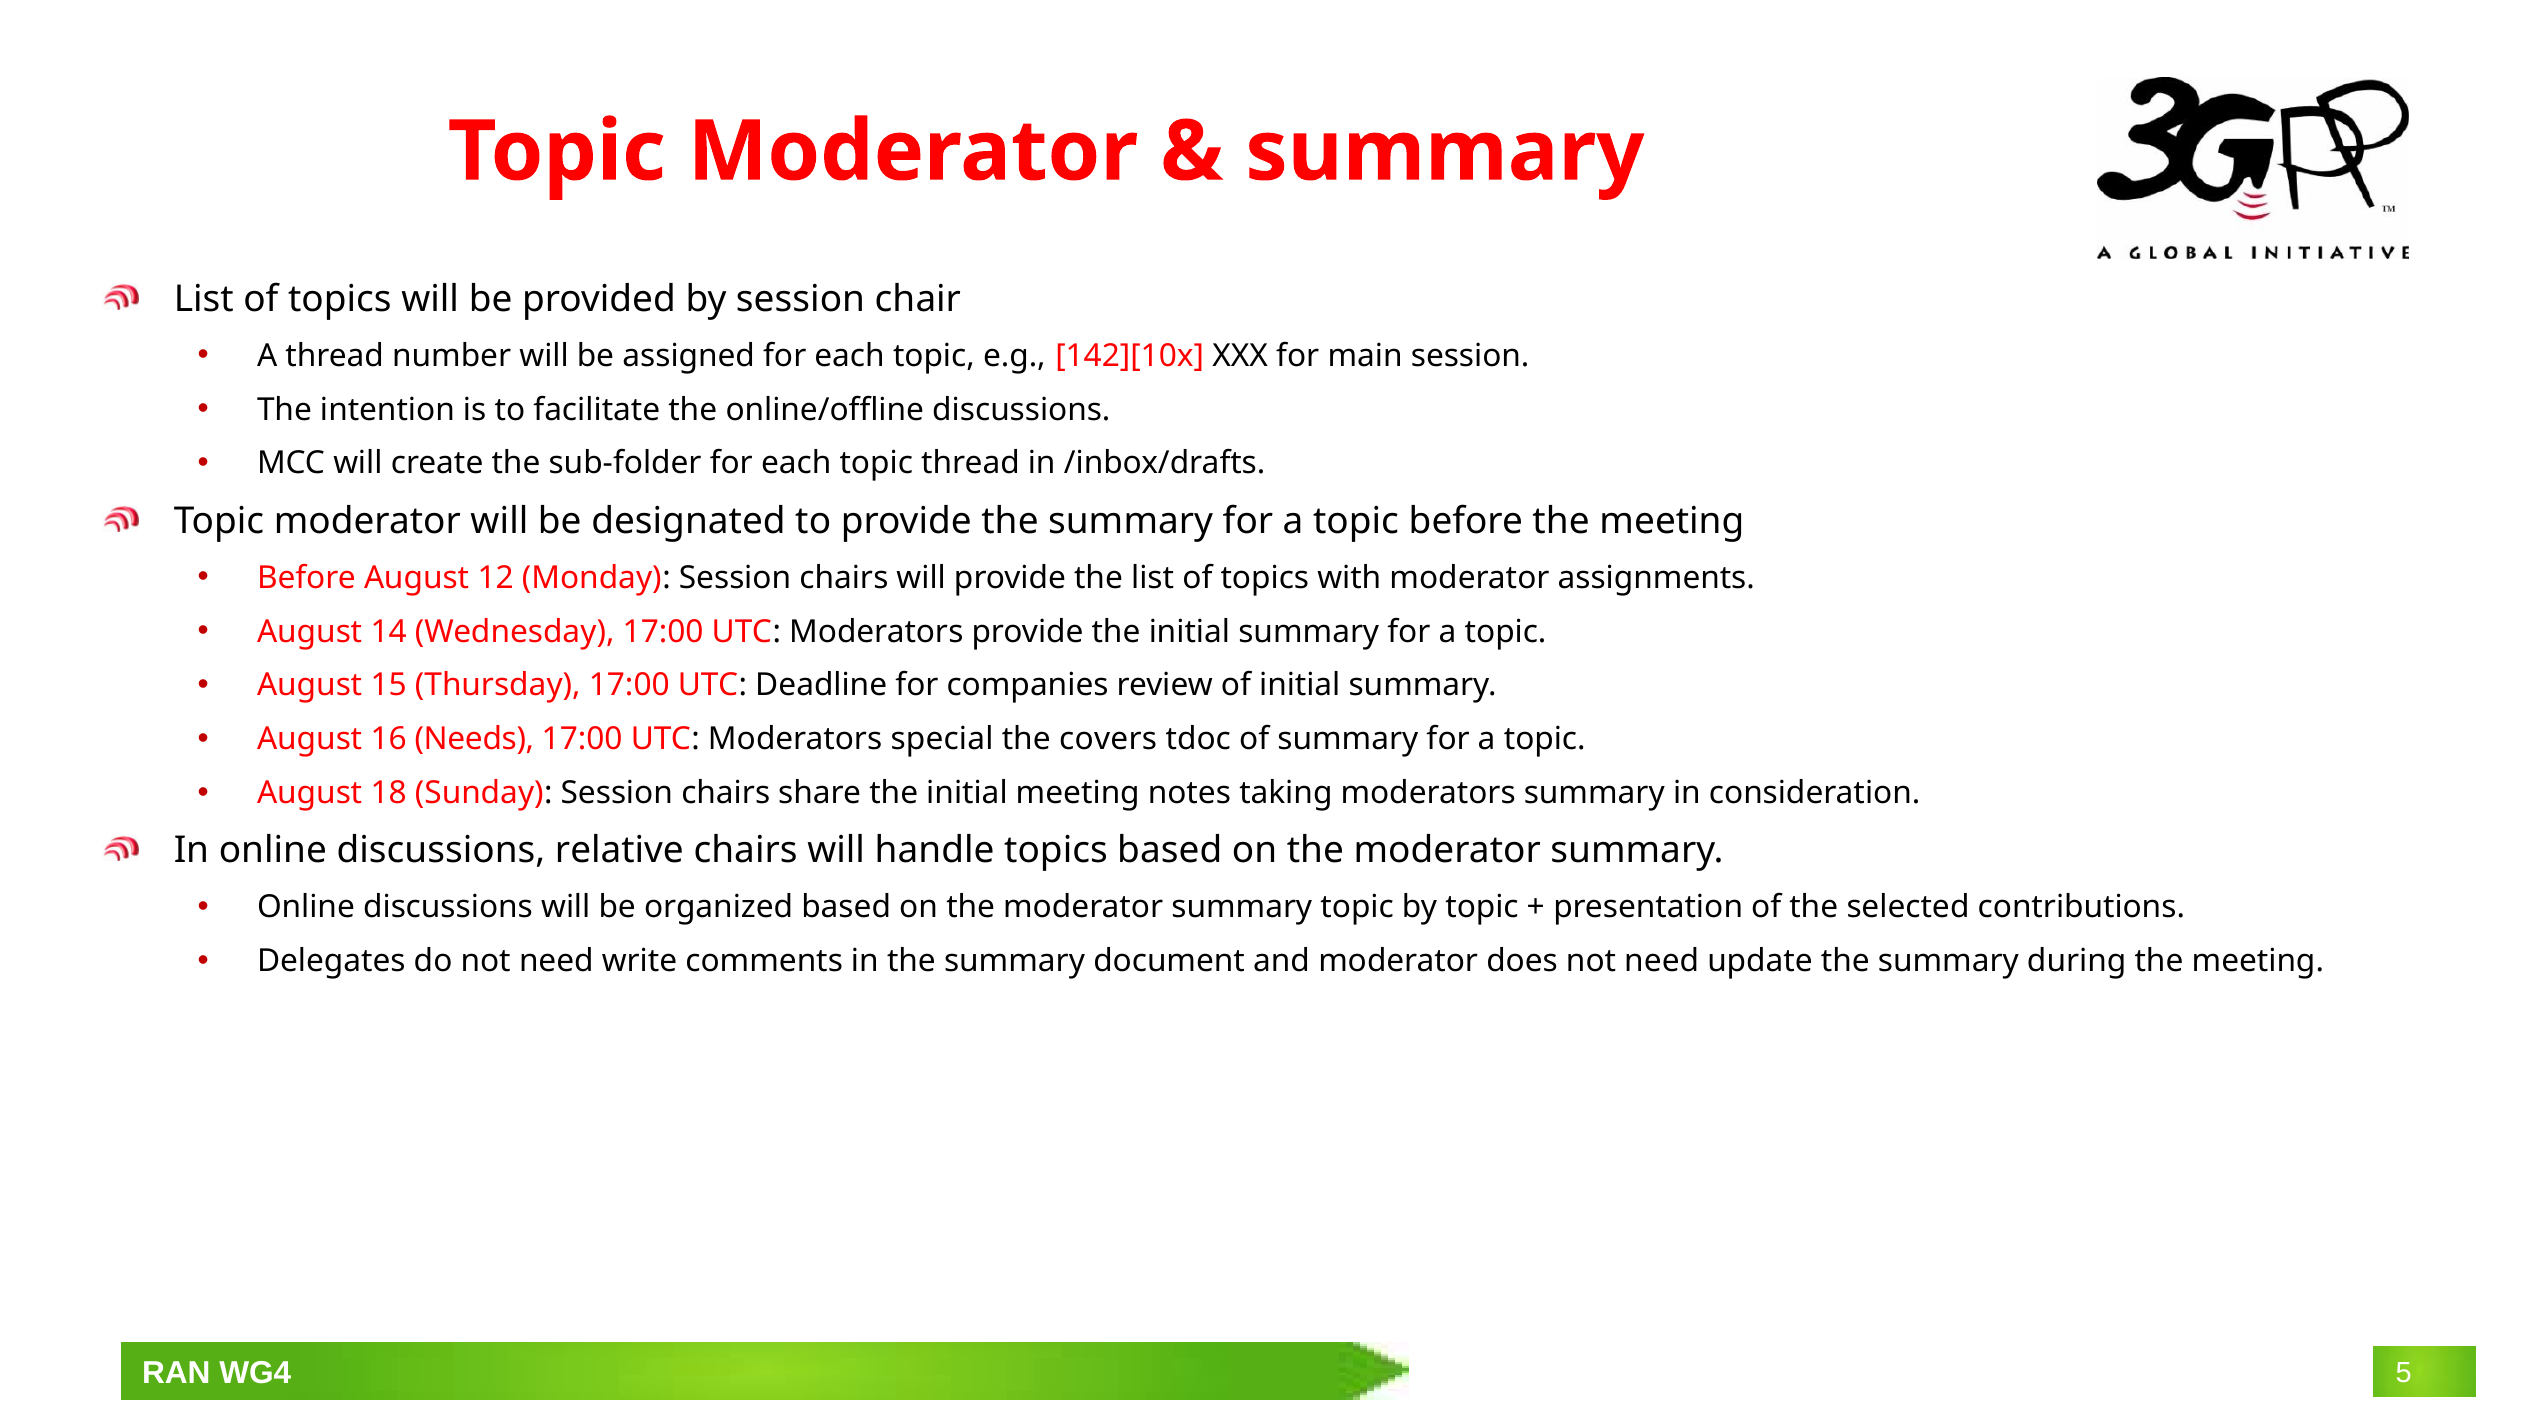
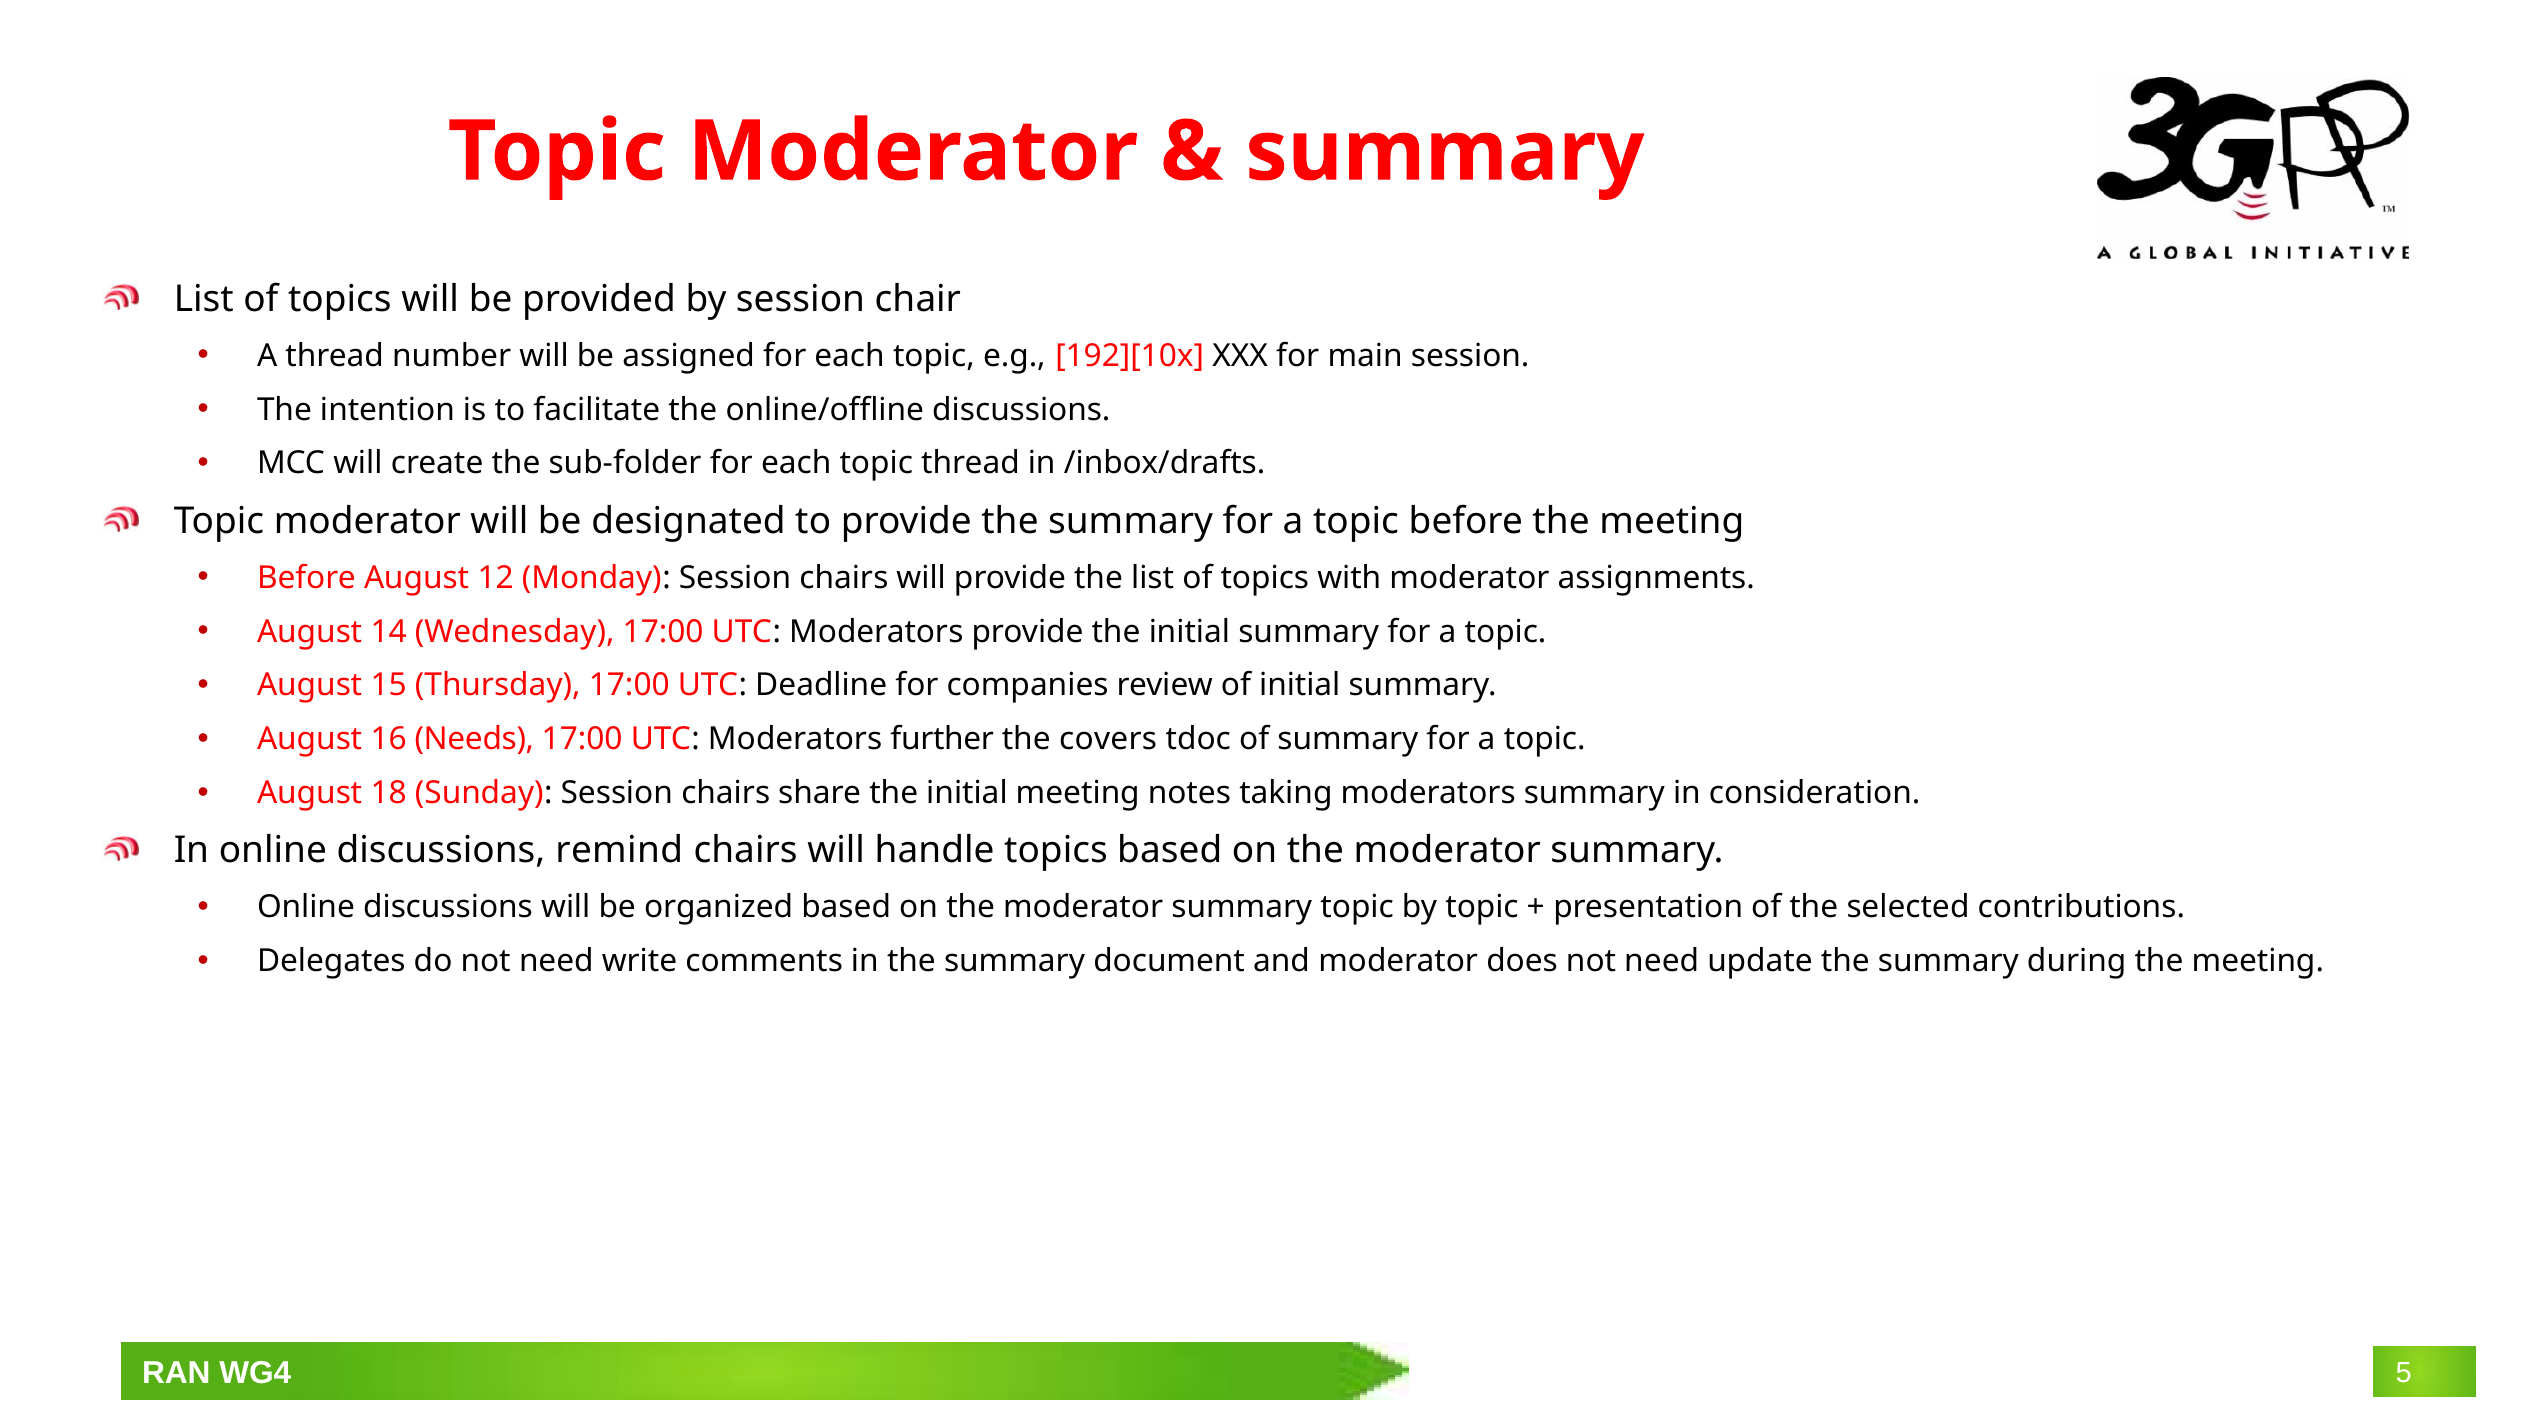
142][10x: 142][10x -> 192][10x (1130, 356)
special: special -> further (942, 739)
relative: relative -> remind (619, 851)
